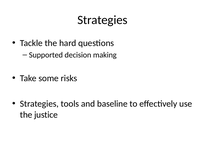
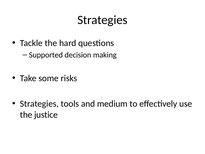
baseline: baseline -> medium (112, 104)
